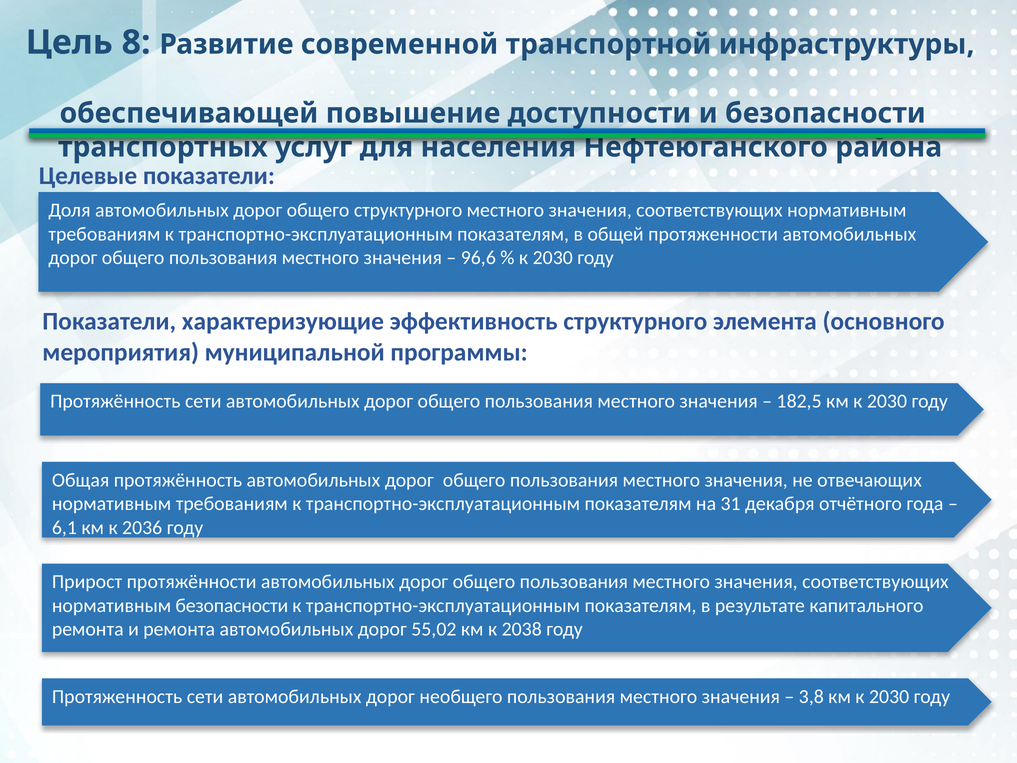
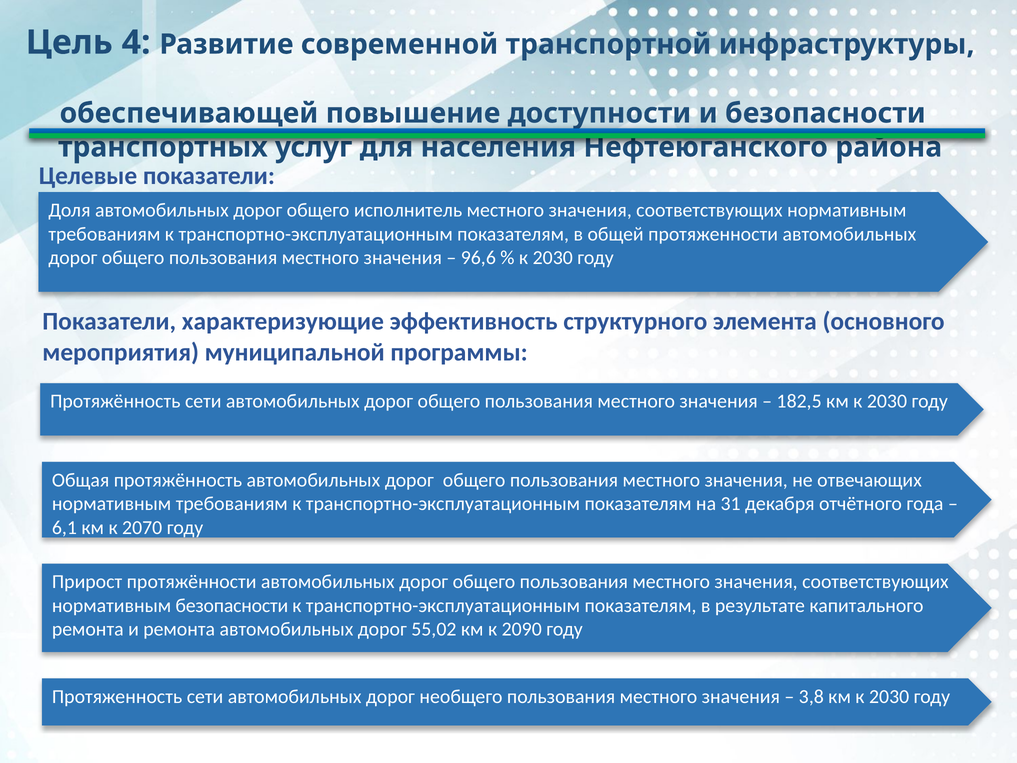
8: 8 -> 4 (136, 42)
общего структурного: структурного -> исполнитель (408, 210)
2036: 2036 -> 2070 (142, 527)
2038: 2038 -> 2090 (522, 629)
